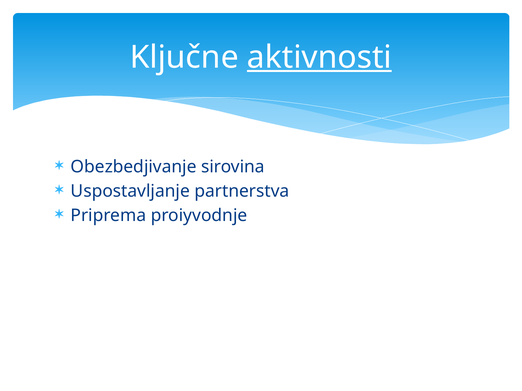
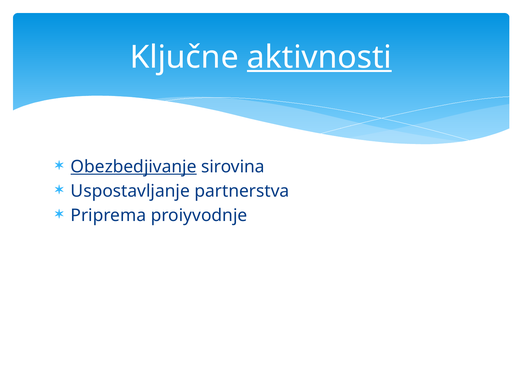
Obezbedjivanje underline: none -> present (134, 167)
